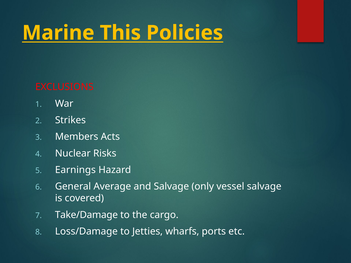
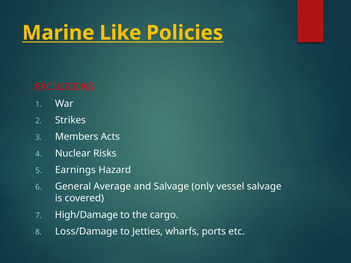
This: This -> Like (120, 33)
Take/Damage: Take/Damage -> High/Damage (86, 215)
